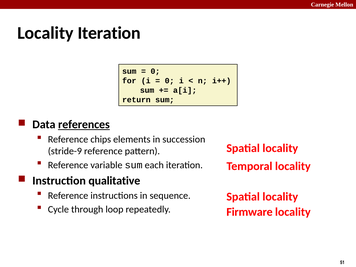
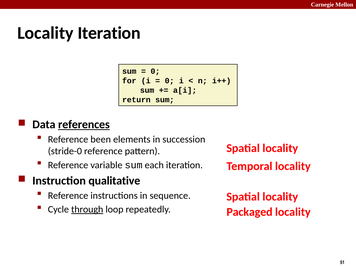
chips: chips -> been (101, 139)
stride-9: stride-9 -> stride-0 (65, 151)
through underline: none -> present (87, 209)
Firmware: Firmware -> Packaged (250, 212)
